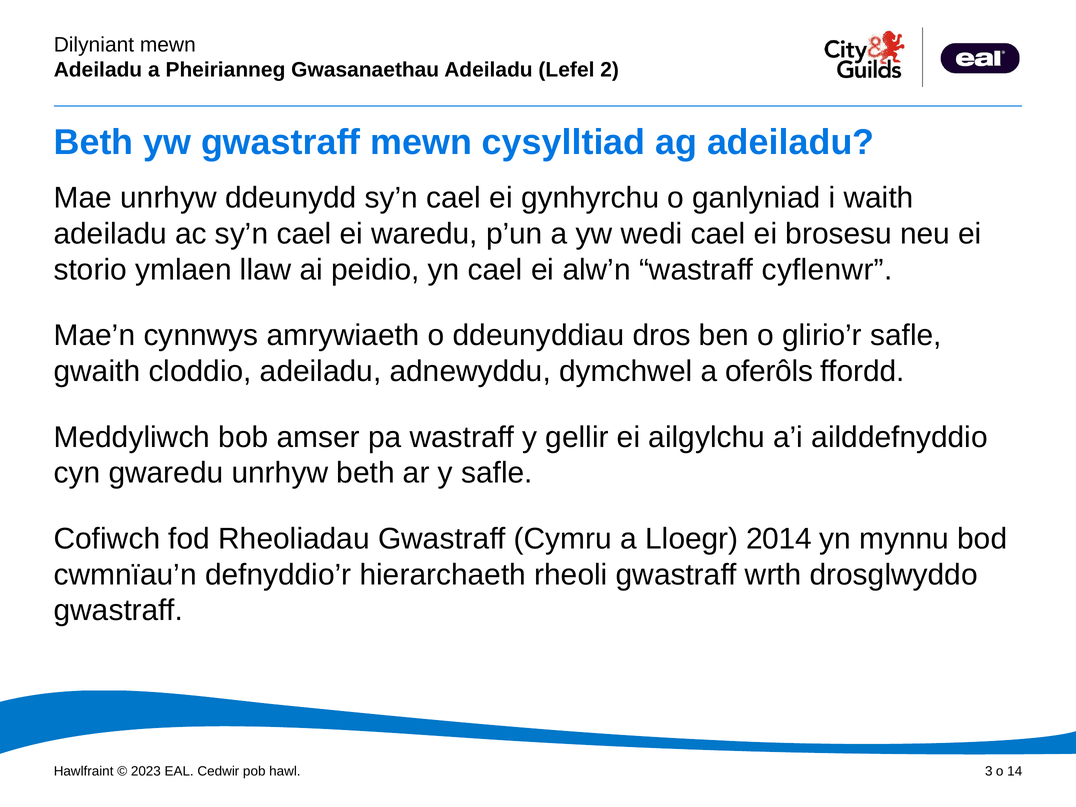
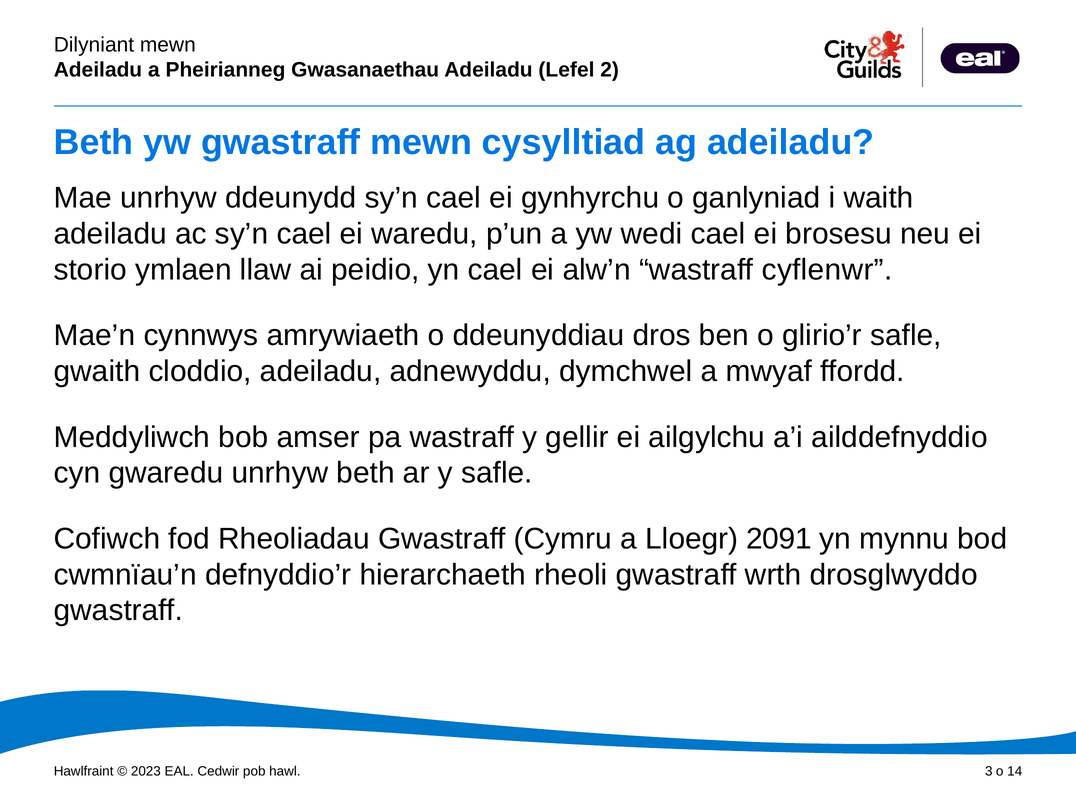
oferôls: oferôls -> mwyaf (769, 371)
2014: 2014 -> 2091 (779, 539)
